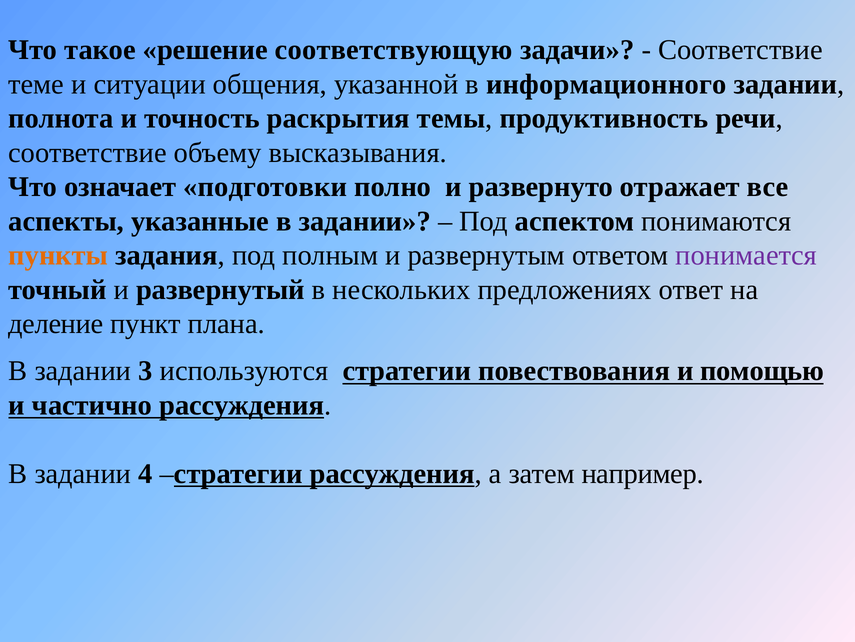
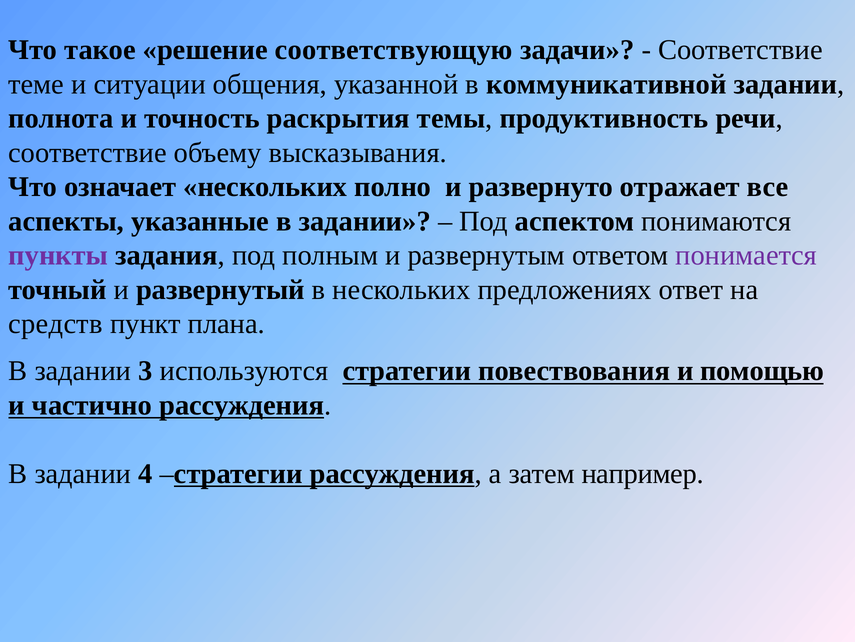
информационного: информационного -> коммуникативной (606, 84)
означает подготовки: подготовки -> нескольких (265, 187)
пункты colour: orange -> purple (58, 255)
деление: деление -> средств (56, 324)
